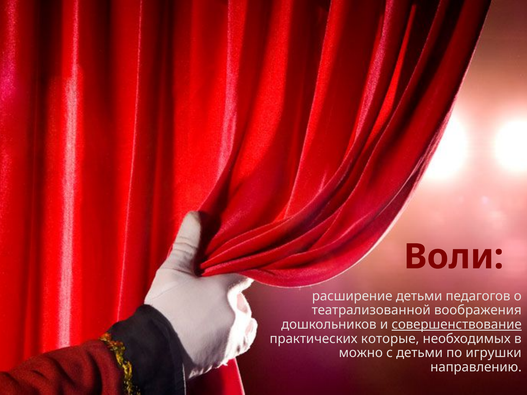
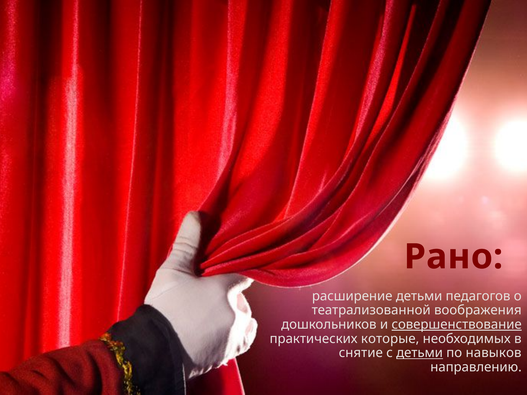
Воли: Воли -> Рано (453, 257)
можно: можно -> снятие (361, 353)
детьми underline: none -> present (420, 353)
игрушки: игрушки -> навыков (494, 353)
